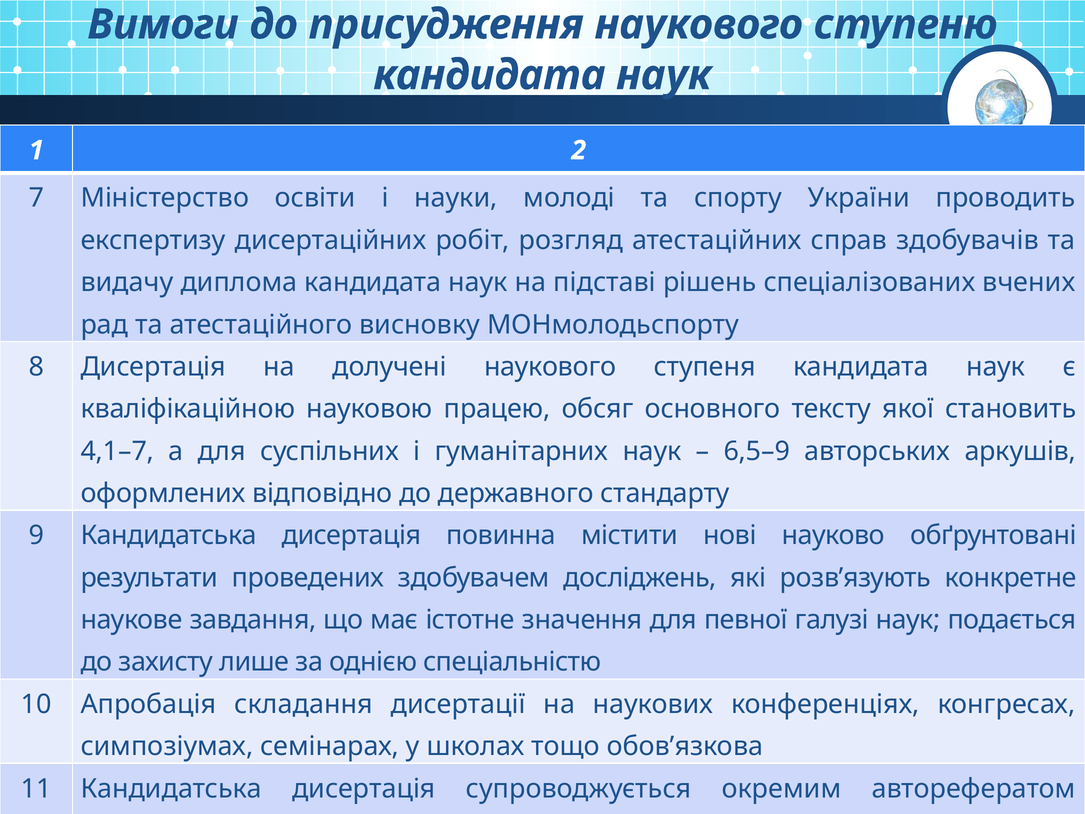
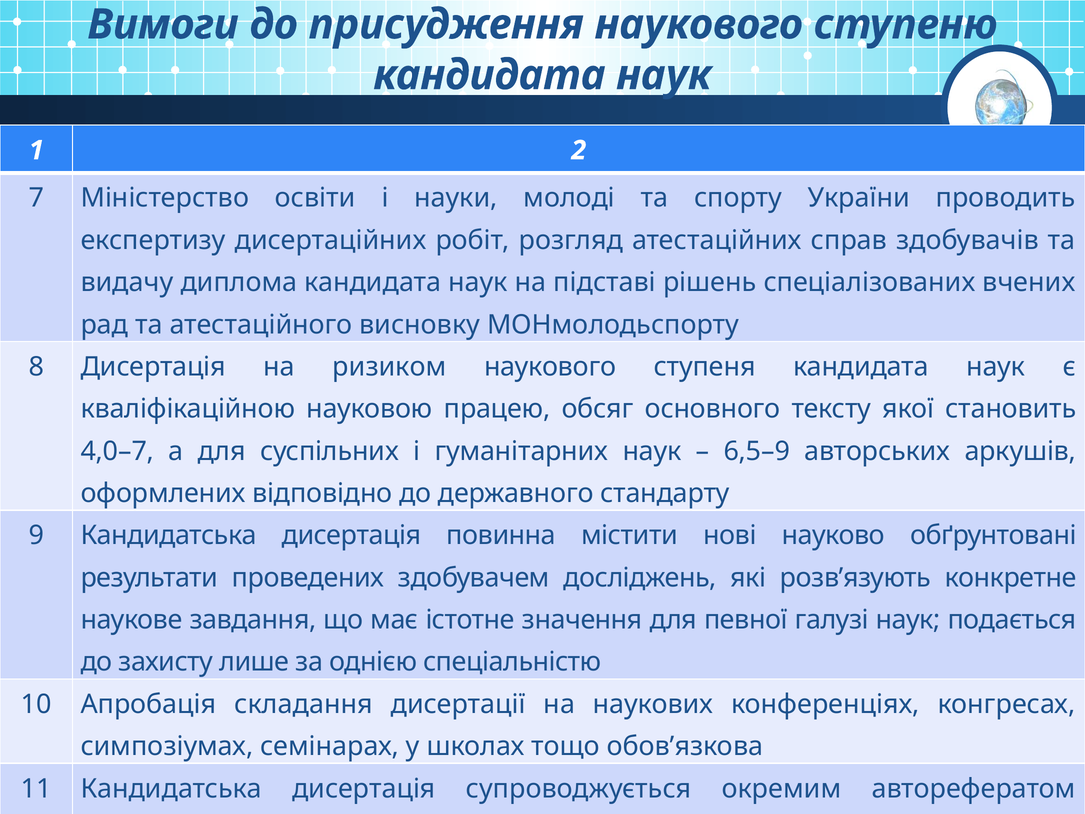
долучені: долучені -> ризиком (389, 367)
4,1–7: 4,1–7 -> 4,0–7 (117, 451)
